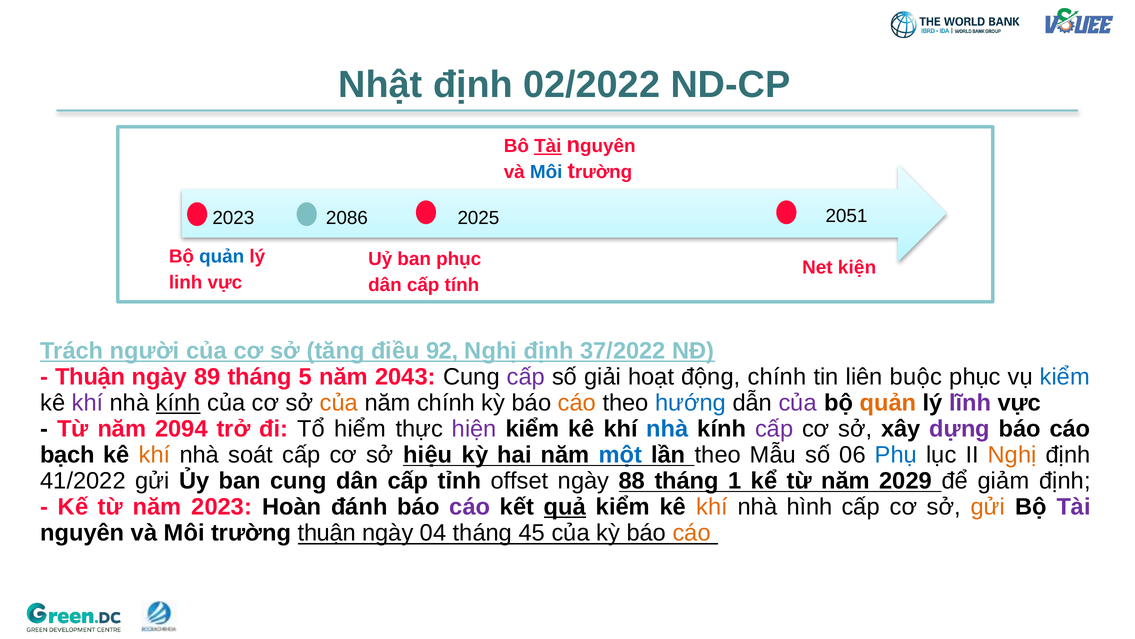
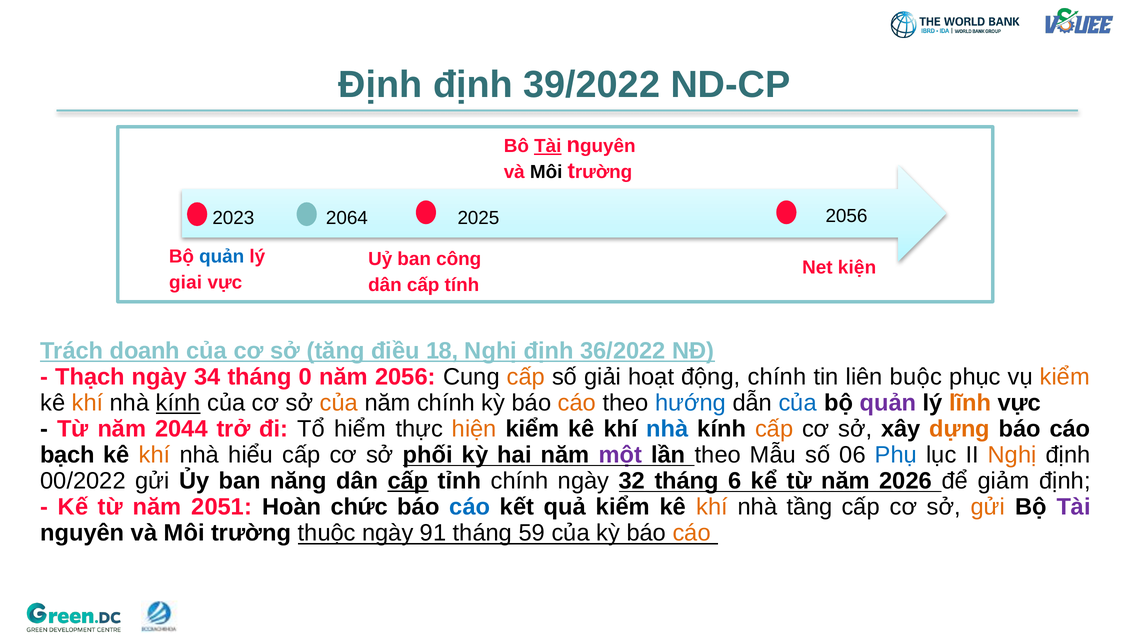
Nhật: Nhật -> Định (380, 85)
02/2022: 02/2022 -> 39/2022 (592, 85)
Môi colour: blue -> black (546, 172)
2051: 2051 -> 2056 (846, 216)
2086: 2086 -> 2064 (347, 218)
ban phục: phục -> công (459, 259)
linh: linh -> giai (186, 282)
người: người -> doanh (145, 351)
92: 92 -> 18 (442, 351)
37/2022: 37/2022 -> 36/2022 (623, 351)
Thuận: Thuận -> Thạch (90, 377)
89: 89 -> 34 (207, 377)
5: 5 -> 0 (306, 377)
năm 2043: 2043 -> 2056 (405, 377)
cấp colour: purple -> orange (526, 377)
kiểm colour: blue -> orange (1065, 377)
khí colour: purple -> orange (88, 403)
của colour: purple -> blue (798, 403)
quản colour: orange -> purple (888, 403)
lĩnh colour: purple -> orange (970, 403)
2094: 2094 -> 2044 (181, 429)
hiện colour: purple -> orange (474, 429)
cấp colour: purple -> orange (774, 429)
dựng colour: purple -> orange (960, 429)
soát: soát -> hiểu (251, 455)
hiệu: hiệu -> phối (428, 455)
một colour: blue -> purple (620, 455)
41/2022: 41/2022 -> 00/2022 (83, 481)
ban cung: cung -> năng (298, 481)
cấp underline: none -> present (408, 481)
tỉnh offset: offset -> chính (520, 481)
88: 88 -> 32 (632, 481)
1: 1 -> 6 (735, 481)
2029: 2029 -> 2026 (906, 481)
năm 2023: 2023 -> 2051 (222, 507)
đánh: đánh -> chức (359, 507)
cáo colour: purple -> blue (470, 507)
quả underline: present -> none (565, 507)
hình: hình -> tầng (810, 507)
trường thuận: thuận -> thuộc (327, 533)
04: 04 -> 91 (433, 533)
45: 45 -> 59 (532, 533)
